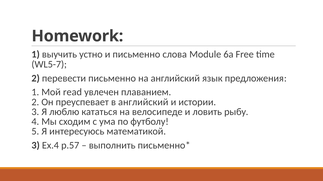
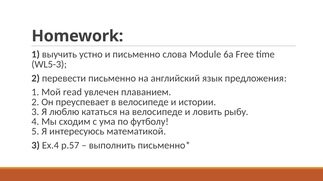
WL5-7: WL5-7 -> WL5-3 (49, 64)
в английский: английский -> велосипеде (143, 102)
